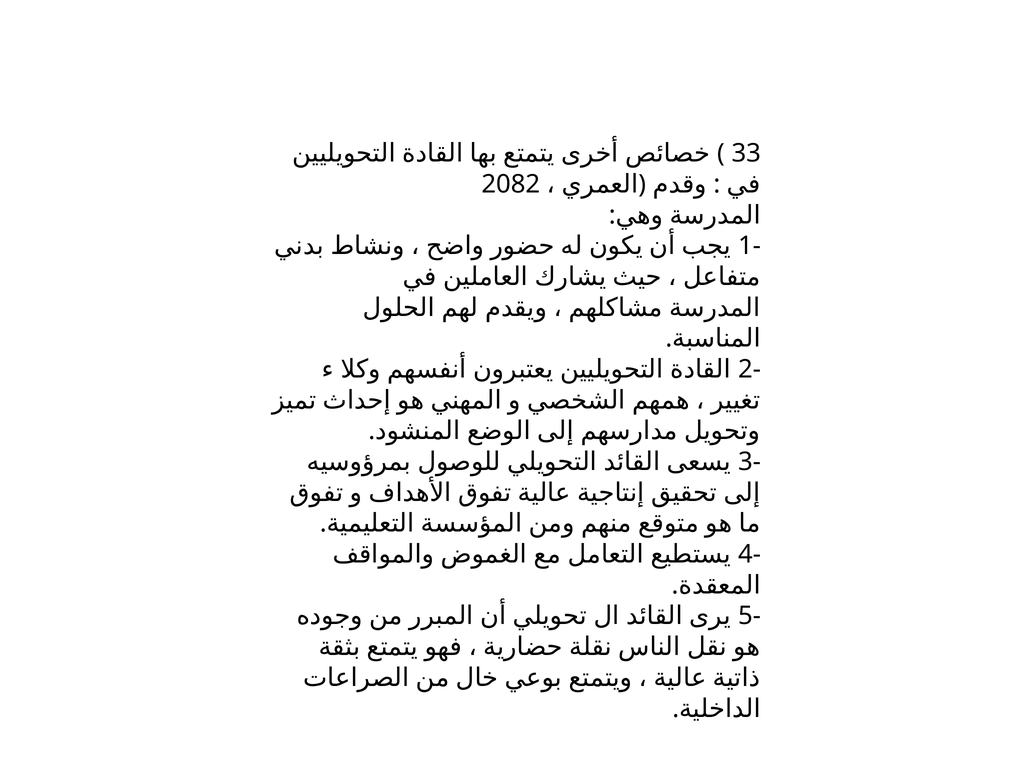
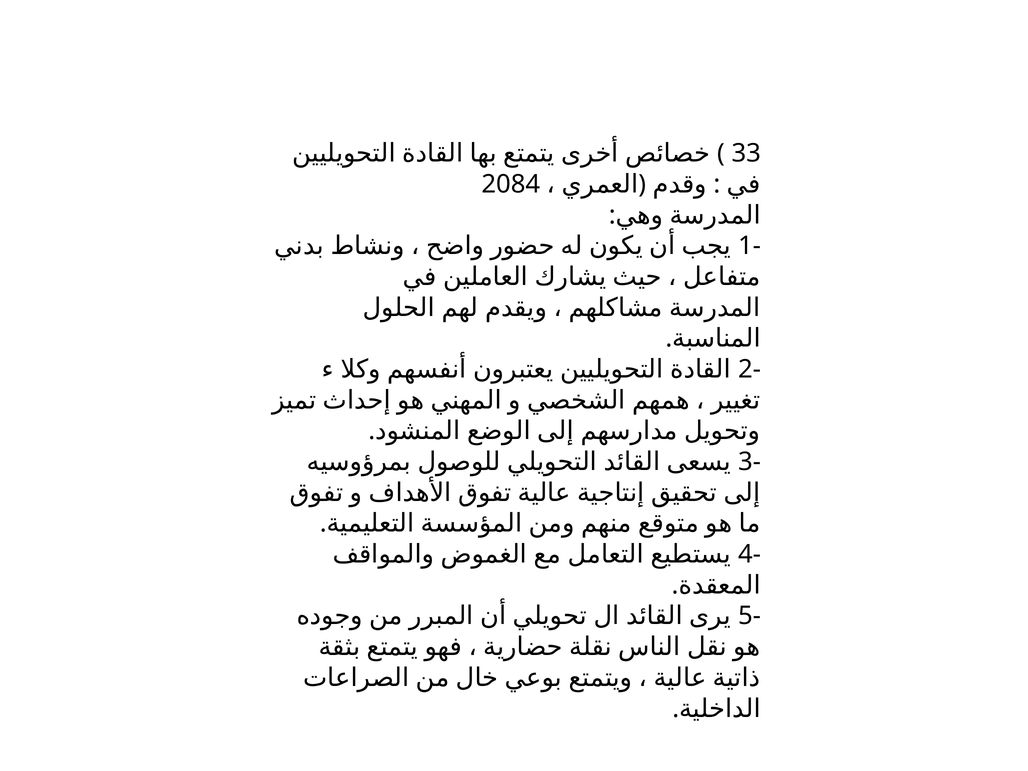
2082: 2082 -> 2084 (511, 184)
